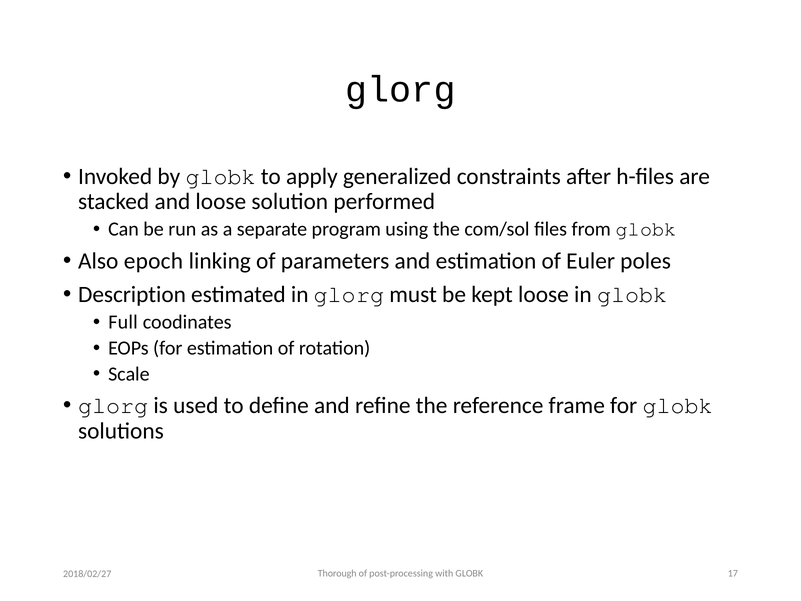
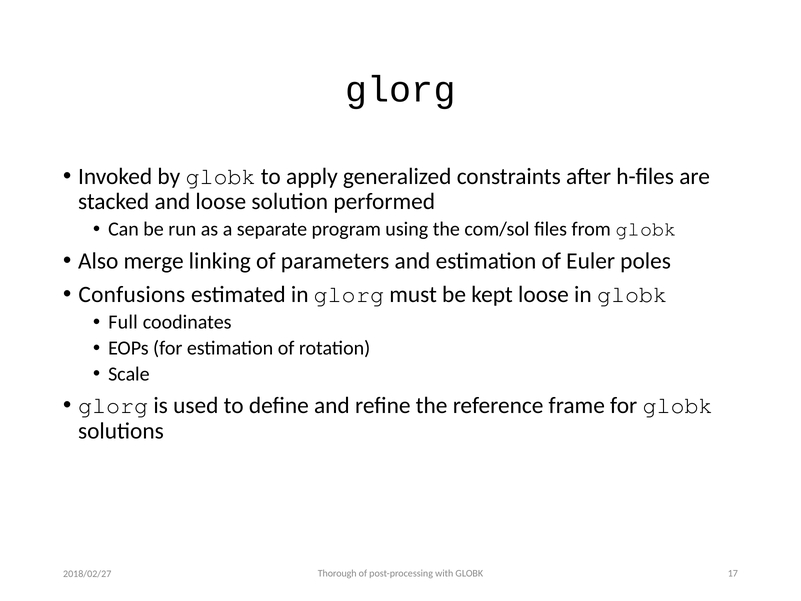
epoch: epoch -> merge (154, 261)
Description: Description -> Confusions (132, 295)
